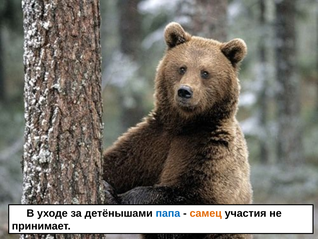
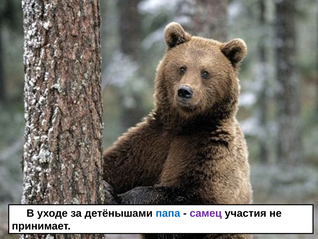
самец colour: orange -> purple (206, 213)
